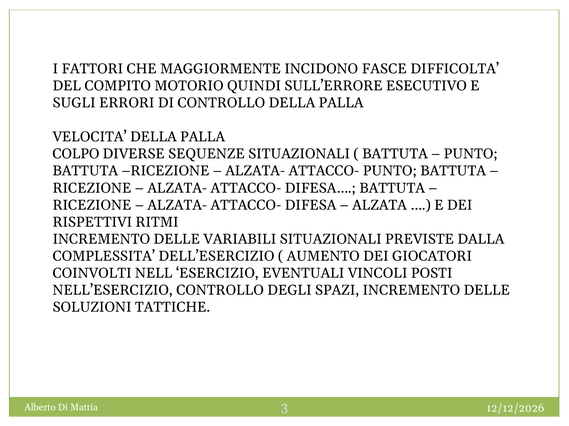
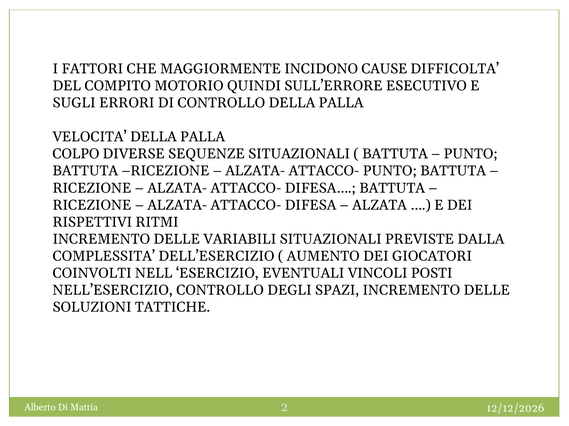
FASCE: FASCE -> CAUSE (384, 69)
3: 3 -> 2 (284, 408)
